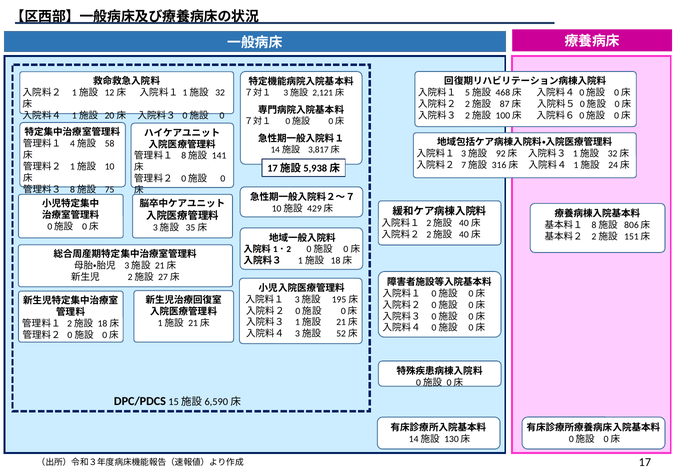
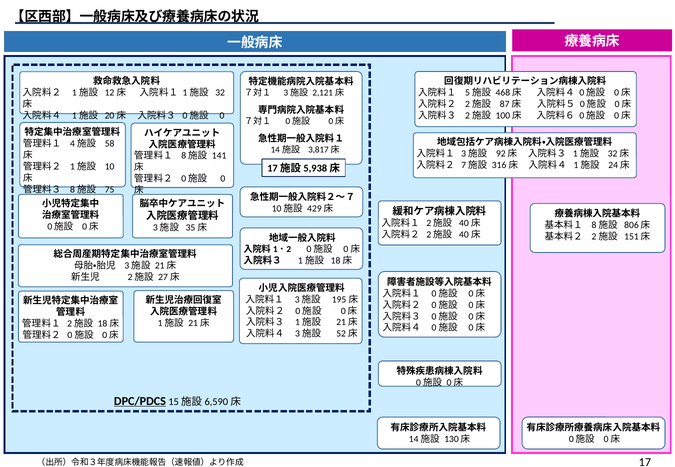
DPC/PDCS underline: none -> present (140, 401)
